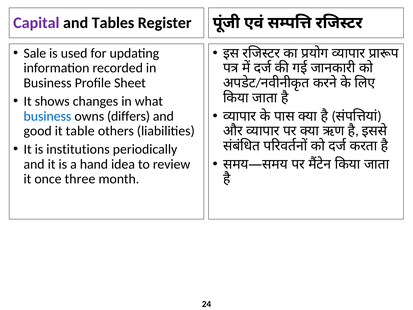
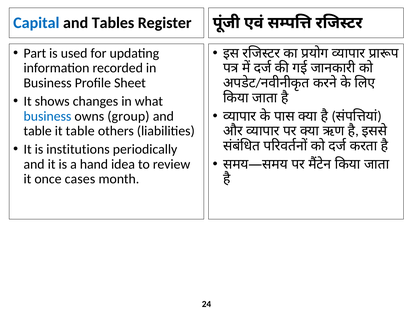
Capital colour: purple -> blue (36, 23)
Sale: Sale -> Part (35, 53)
differs: differs -> group (128, 116)
good: good -> table (38, 131)
three: three -> cases (80, 179)
